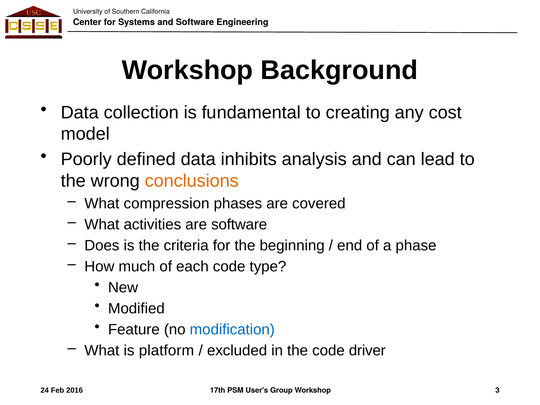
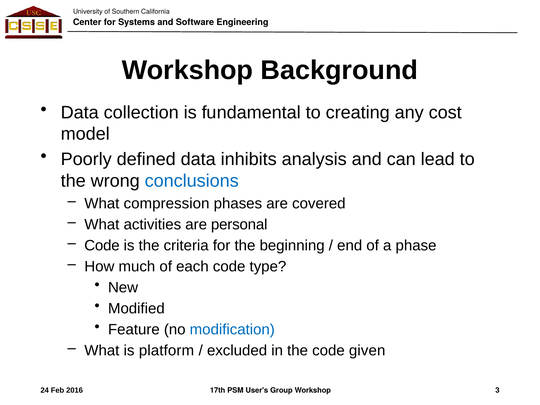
conclusions colour: orange -> blue (192, 181)
are software: software -> personal (239, 224)
Does: Does -> Code (102, 245)
driver: driver -> given (367, 350)
